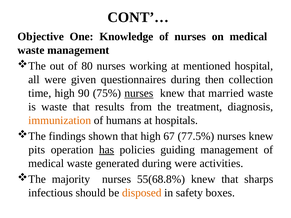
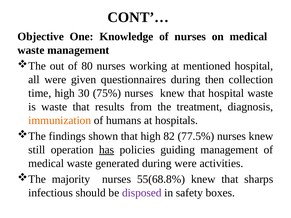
90: 90 -> 30 (84, 93)
nurses underline: present -> none (139, 93)
that married: married -> hospital (226, 93)
67: 67 -> 82 (169, 136)
pits: pits -> still (37, 150)
disposed colour: orange -> purple (142, 193)
